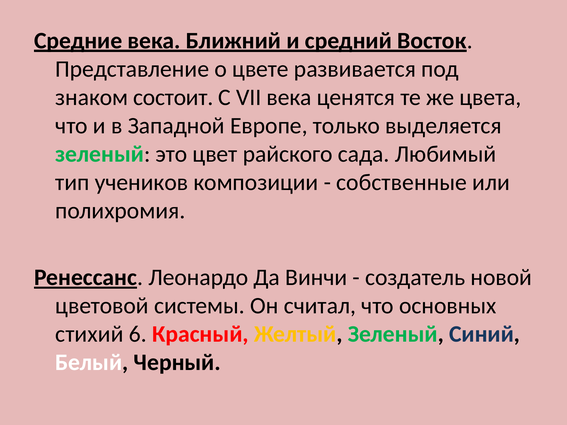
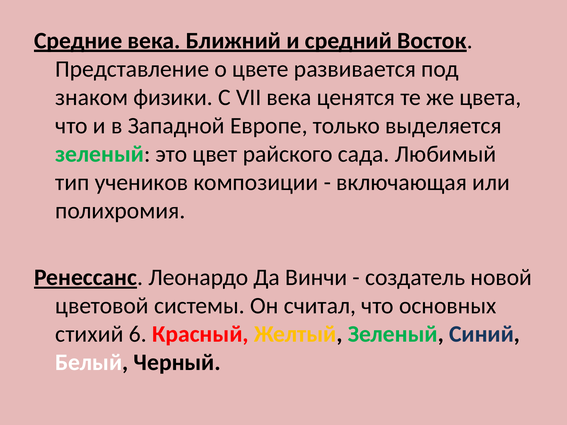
состоит: состоит -> физики (173, 98)
собственные: собственные -> включающая (402, 183)
